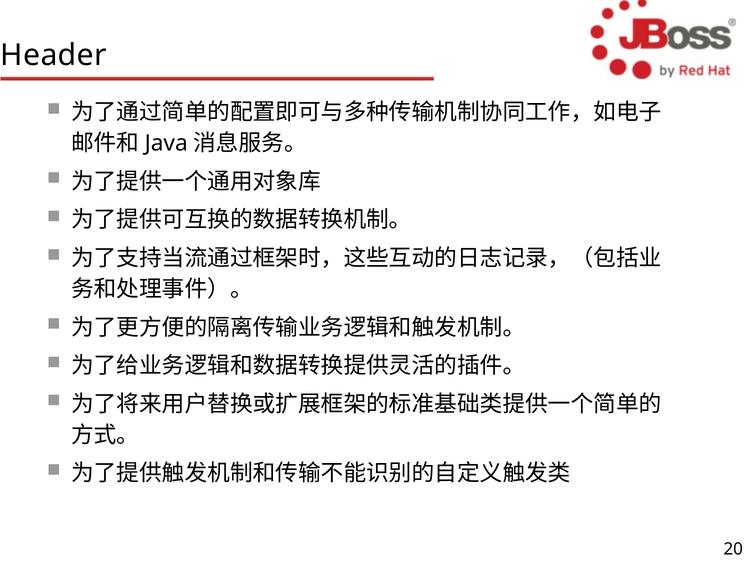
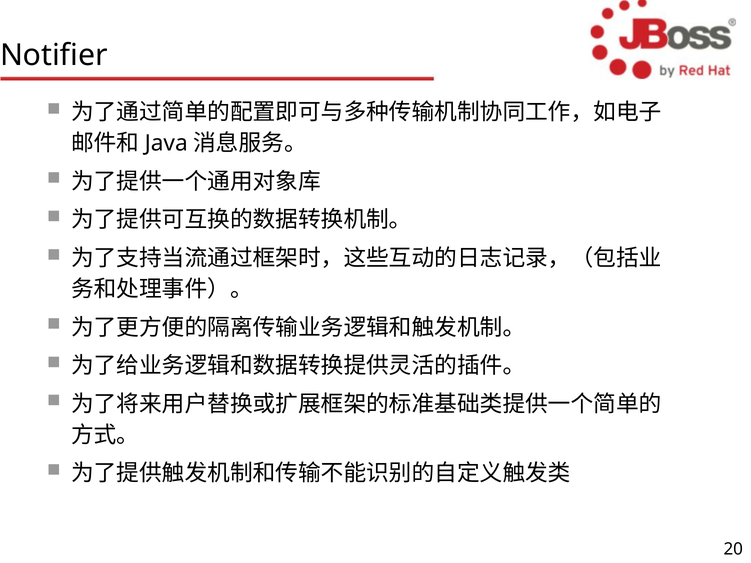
Header: Header -> Notifier (54, 55)
